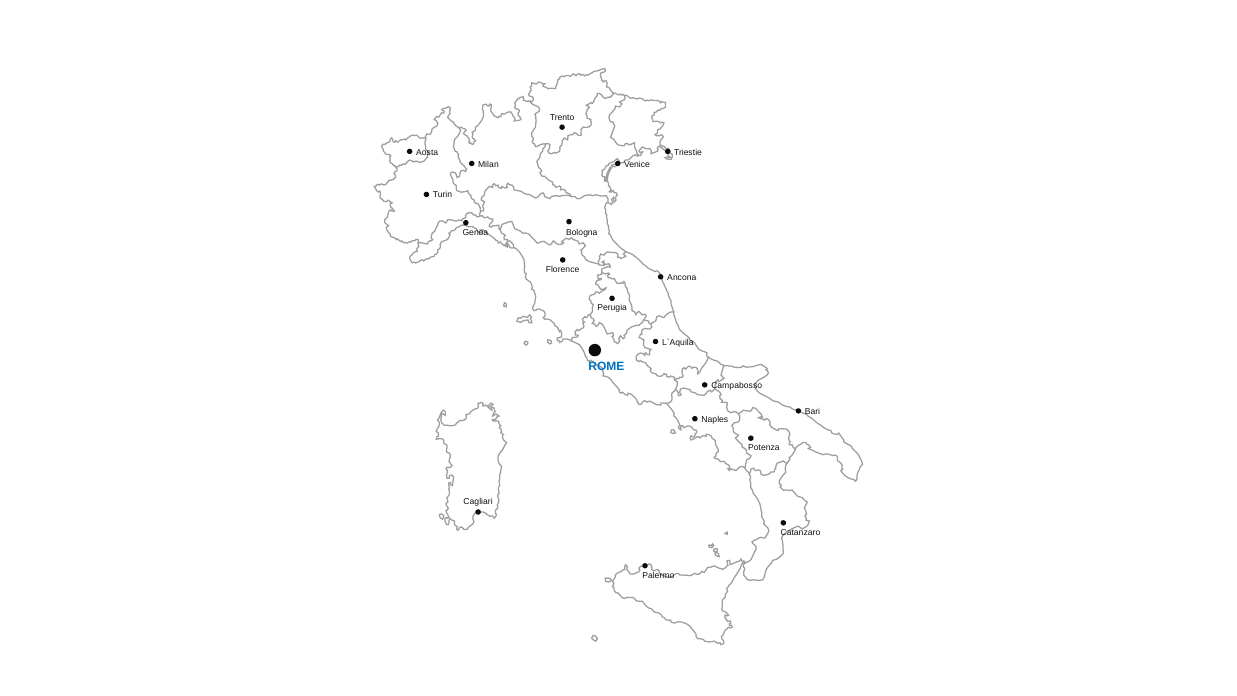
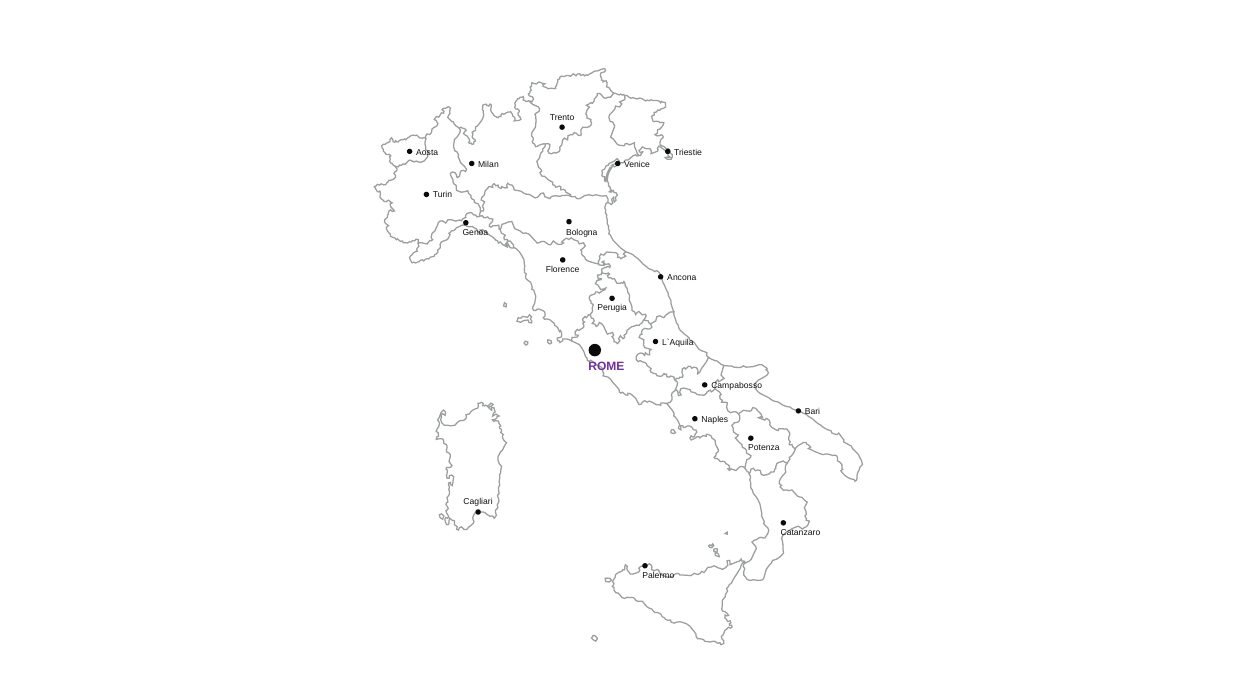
ROME colour: blue -> purple (606, 367)
